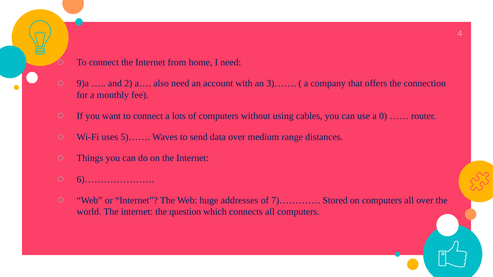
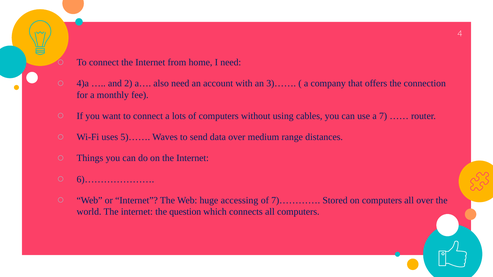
9)a: 9)a -> 4)a (83, 83)
0: 0 -> 7 (383, 116)
addresses: addresses -> accessing (240, 200)
